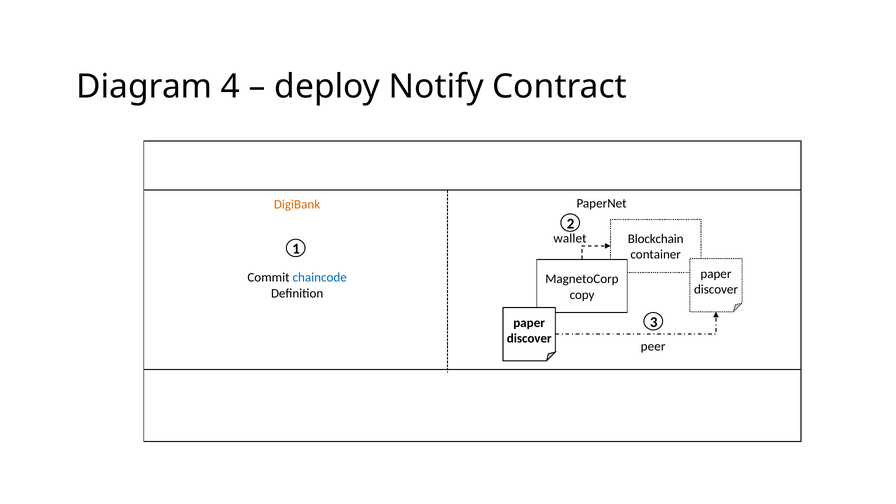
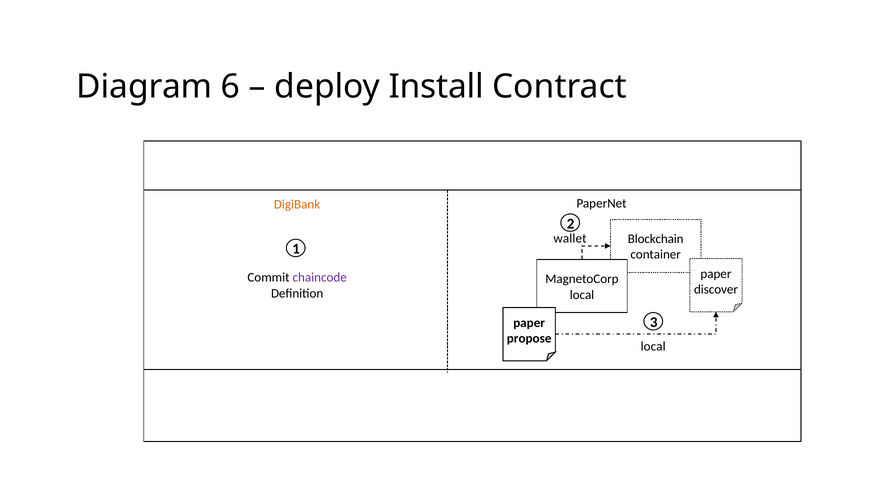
4: 4 -> 6 (231, 87)
Notify: Notify -> Install (436, 87)
chaincode colour: blue -> purple (320, 278)
copy: copy -> local (582, 295)
discover: discover -> propose (529, 339)
peer: peer -> local (653, 346)
